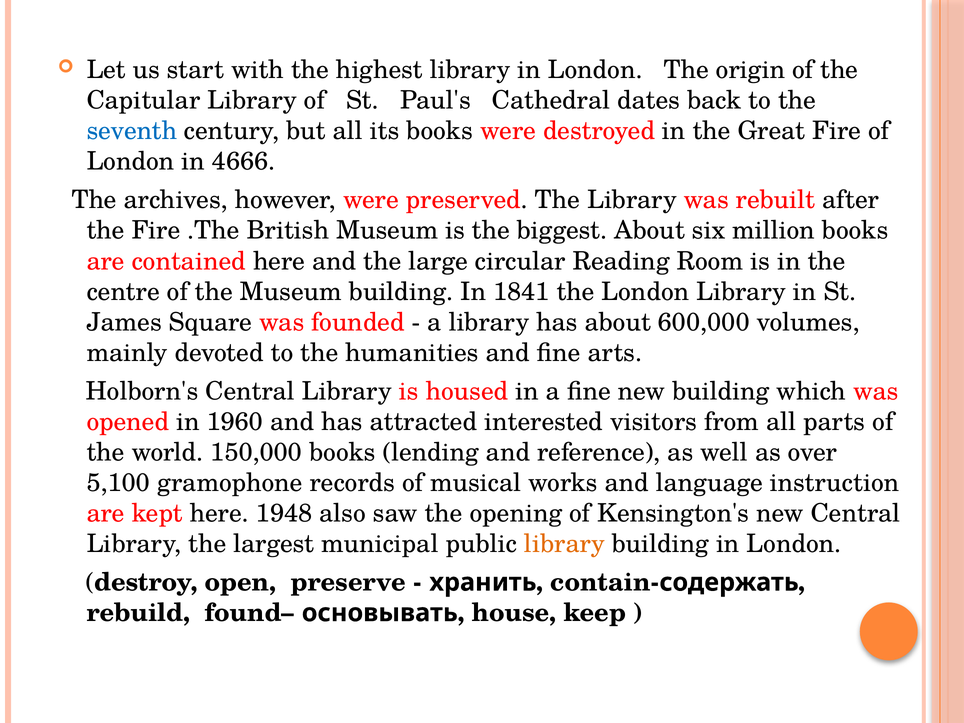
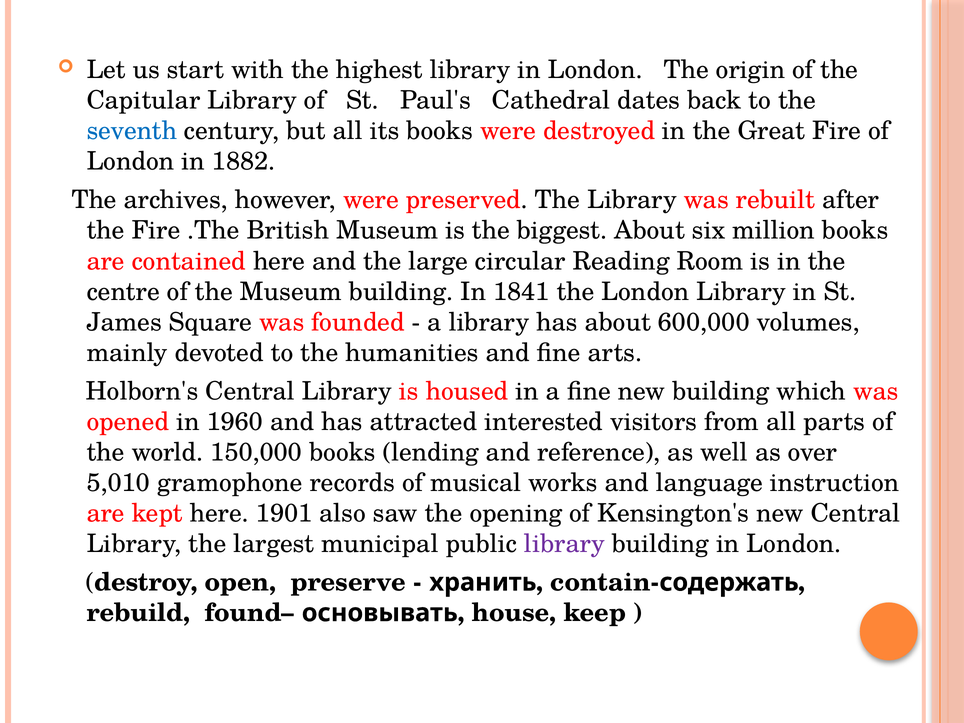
4666: 4666 -> 1882 (244, 162)
5,100: 5,100 -> 5,010 (118, 483)
1948: 1948 -> 1901 (284, 513)
library colour: orange -> purple (564, 544)
